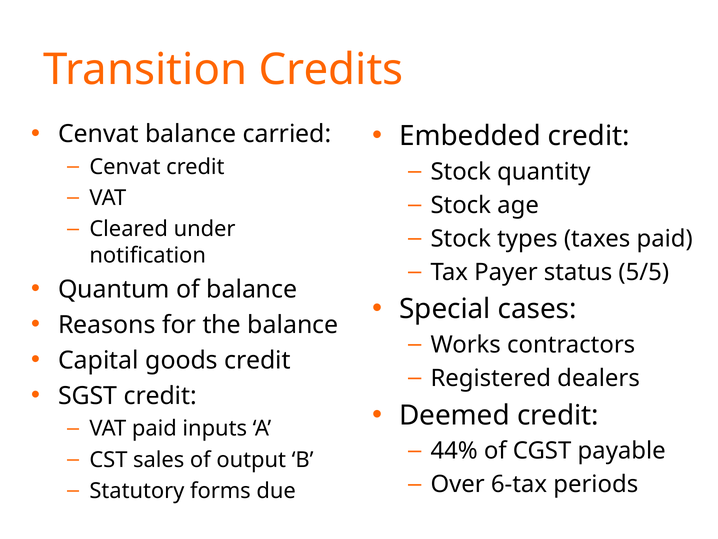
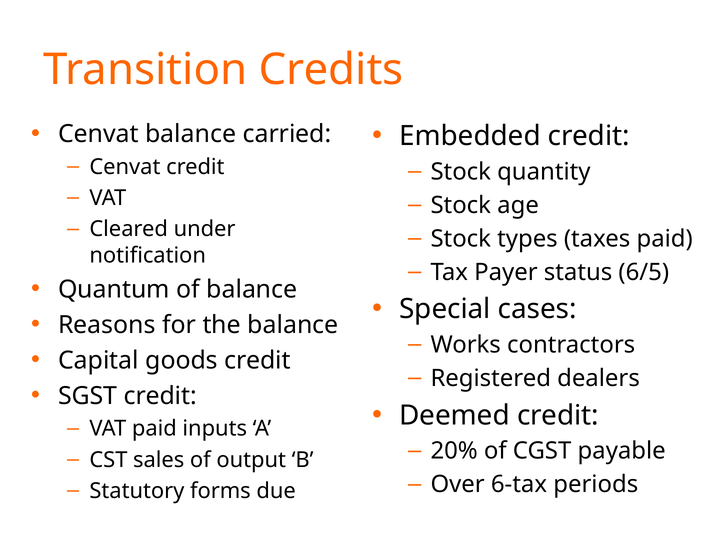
5/5: 5/5 -> 6/5 (644, 272)
44%: 44% -> 20% (454, 451)
